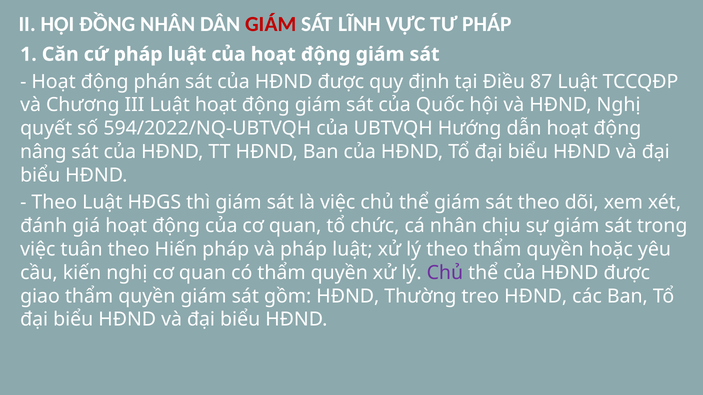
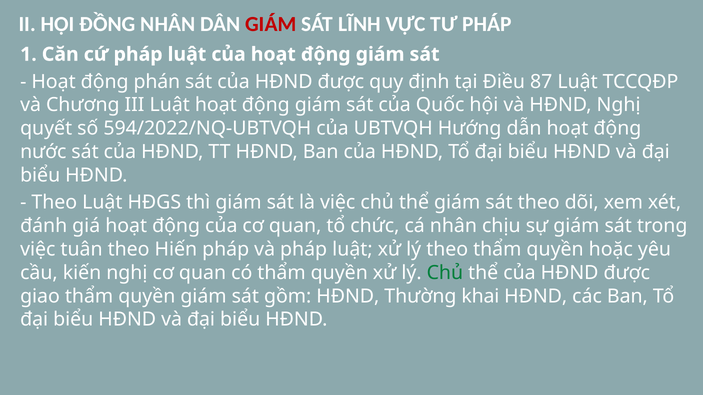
nâng: nâng -> nước (43, 152)
Chủ colour: purple -> green (445, 273)
treo: treo -> khai (480, 296)
